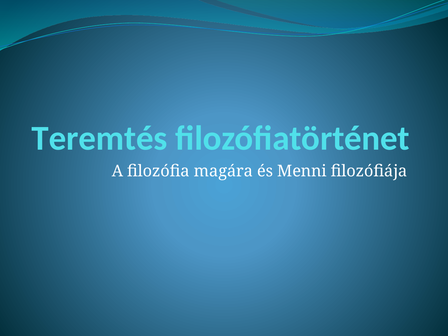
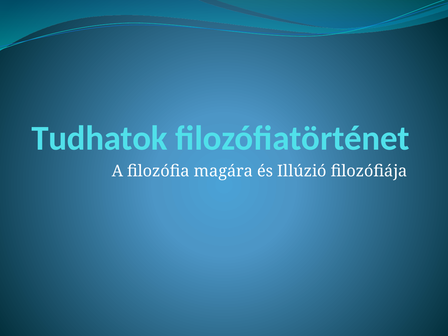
Teremtés: Teremtés -> Tudhatok (100, 138)
Menni: Menni -> Illúzió (302, 171)
